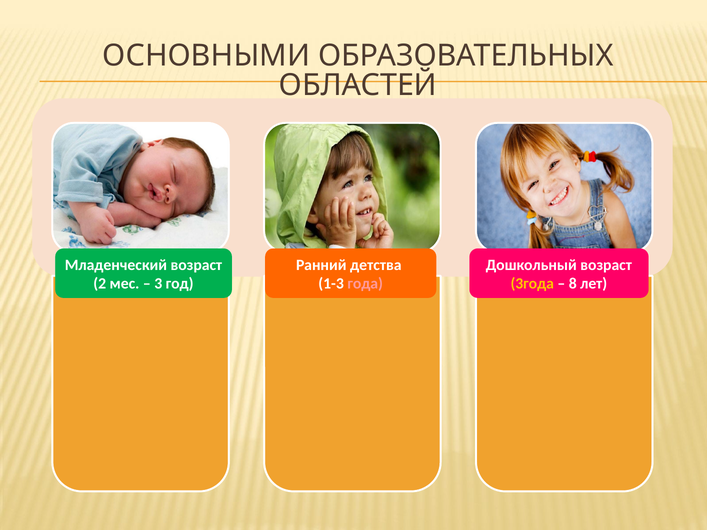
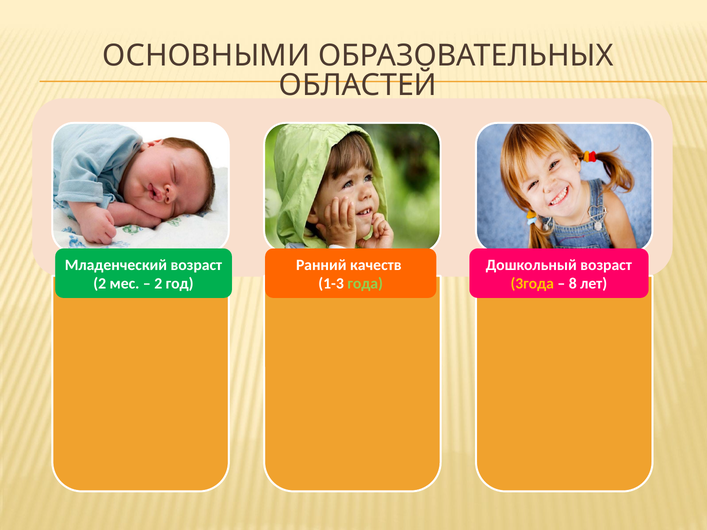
детства: детства -> качеств (376, 265)
3: 3 -> 2 (158, 284)
года colour: pink -> light green (365, 284)
